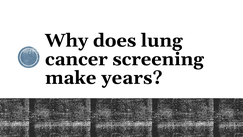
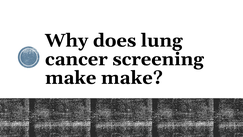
make years: years -> make (132, 78)
